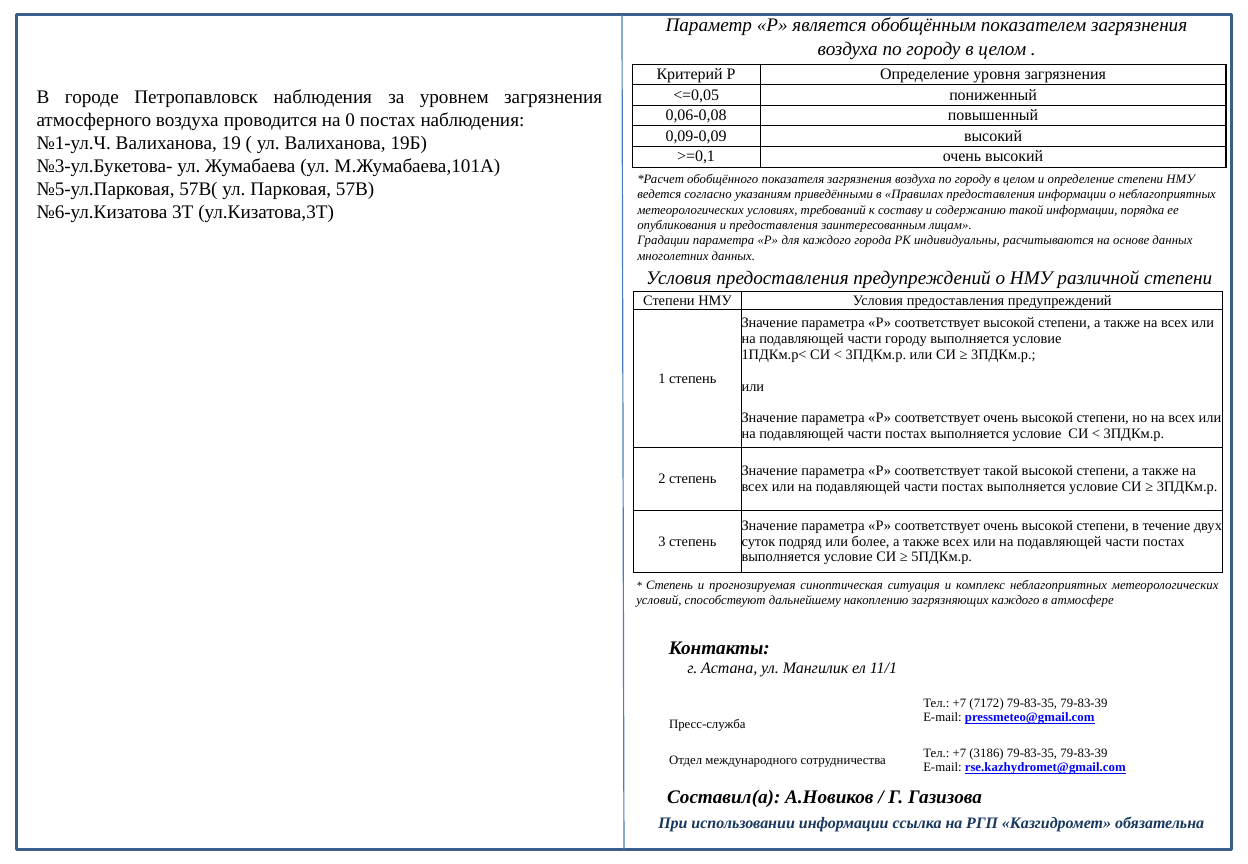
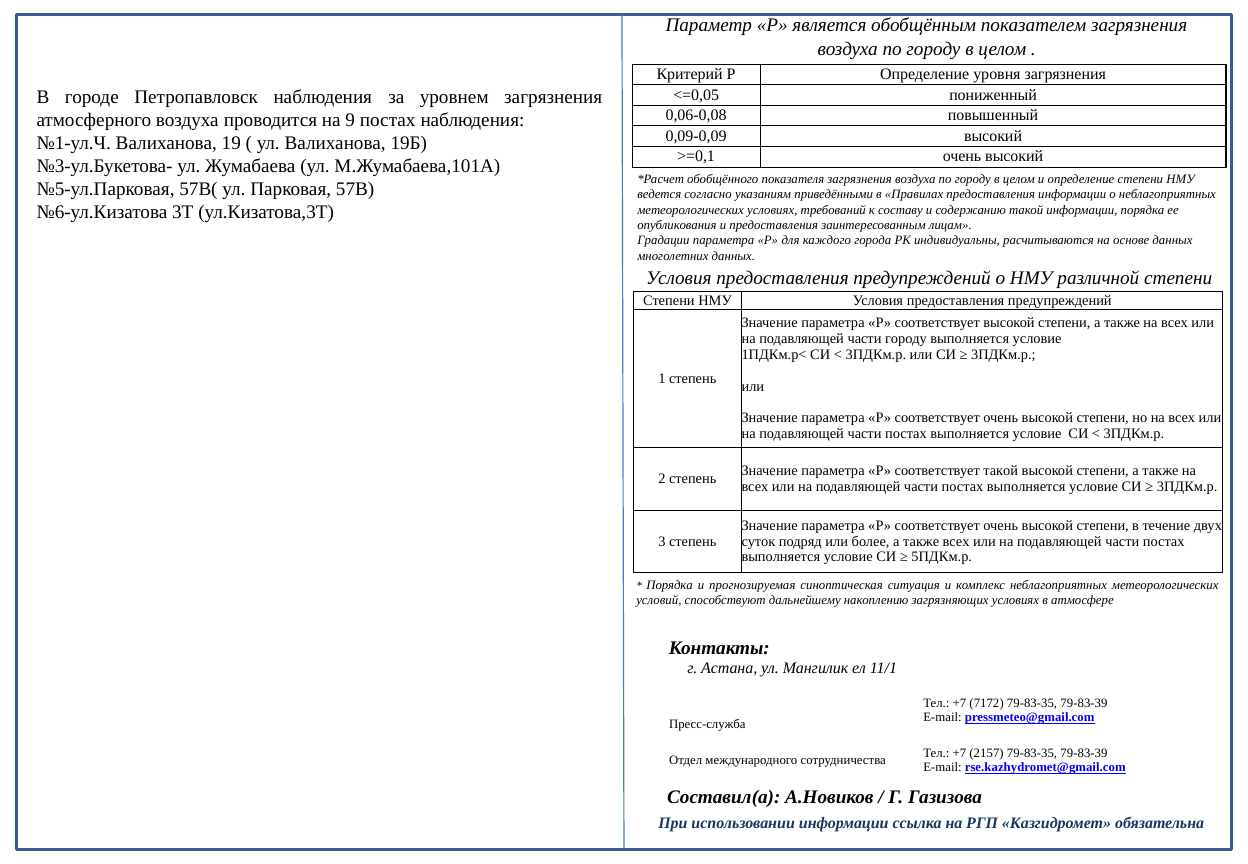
0: 0 -> 9 (350, 120)
Степень: Степень -> Порядка (670, 585)
загрязняющих каждого: каждого -> условиях (1015, 600)
3186: 3186 -> 2157 (987, 753)
